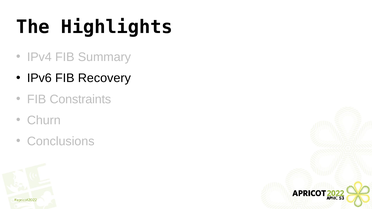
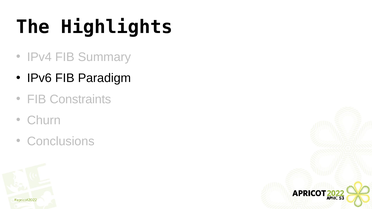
Recovery: Recovery -> Paradigm (104, 78)
